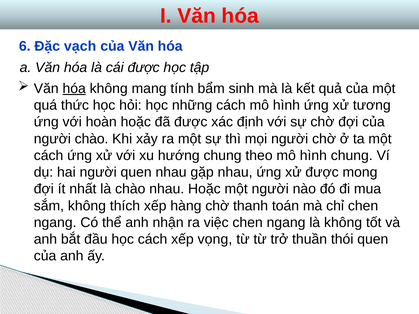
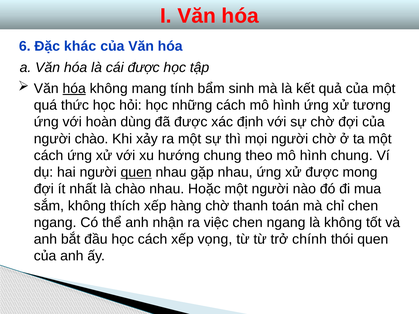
vạch: vạch -> khác (80, 46)
hoàn hoặc: hoặc -> dùng (136, 122)
quen underline: none -> present (136, 172)
thuần: thuần -> chính (310, 239)
